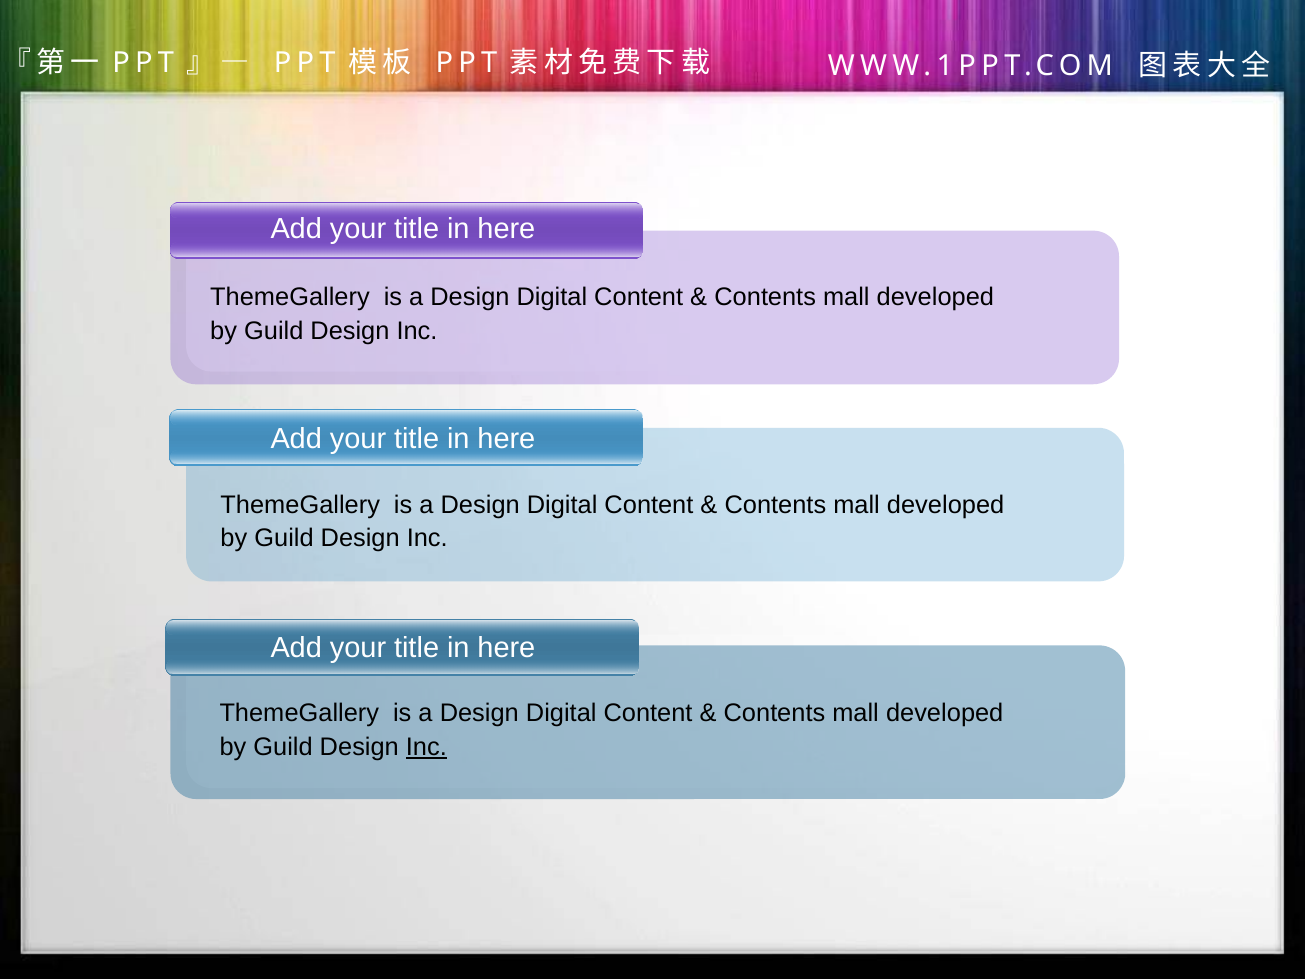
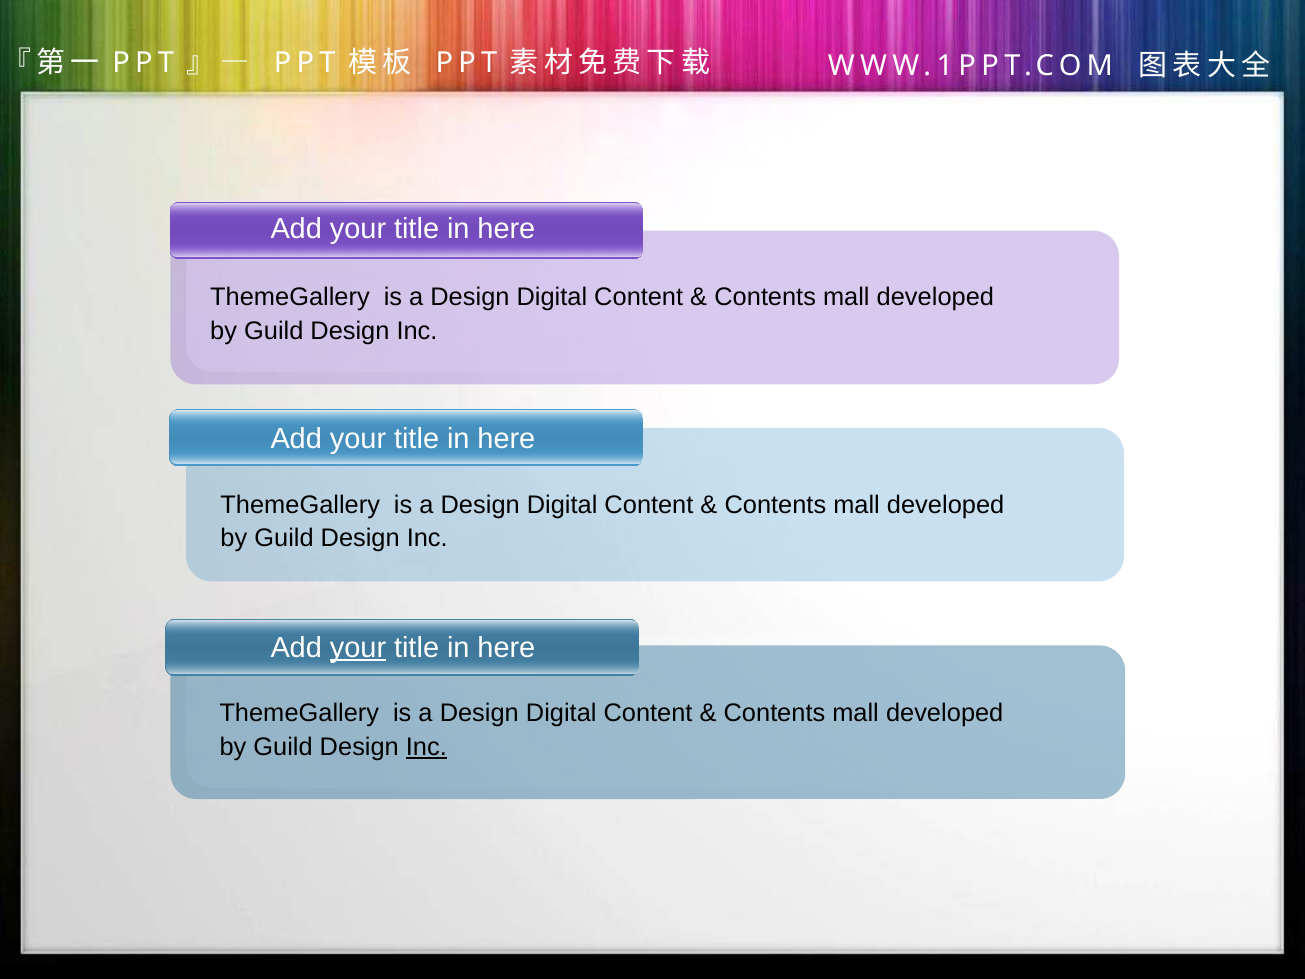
your underline: none -> present (358, 648)
